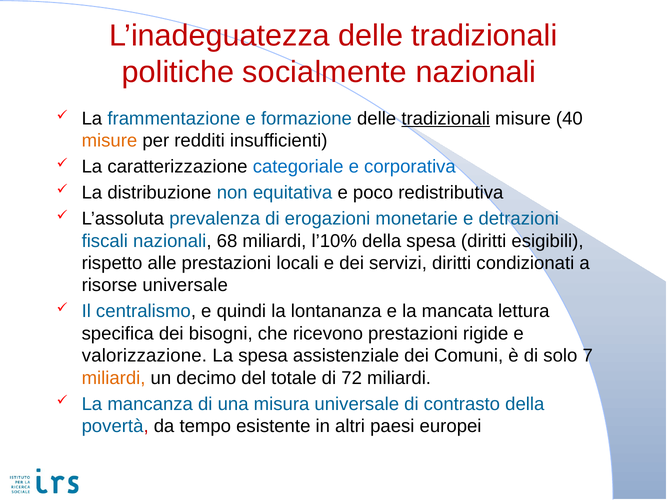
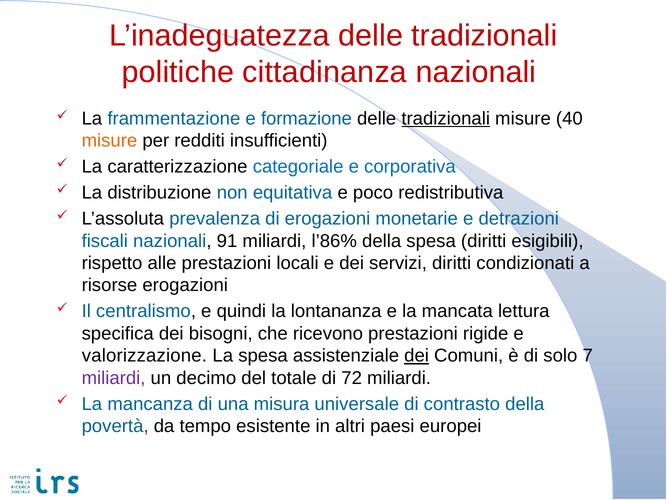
socialmente: socialmente -> cittadinanza (325, 72)
68: 68 -> 91 (227, 241)
l’10%: l’10% -> l’86% (334, 241)
risorse universale: universale -> erogazioni (185, 285)
dei underline: none -> present (417, 356)
miliardi colour: orange -> purple (114, 378)
